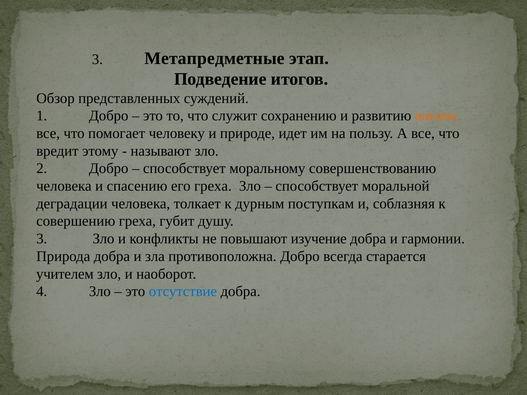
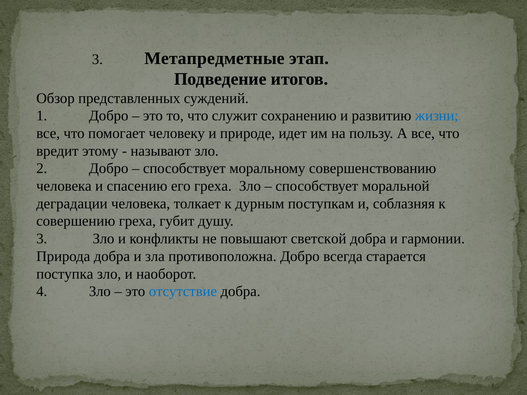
жизни colour: orange -> blue (437, 116)
изучение: изучение -> светской (319, 239)
учителем: учителем -> поступка (65, 274)
